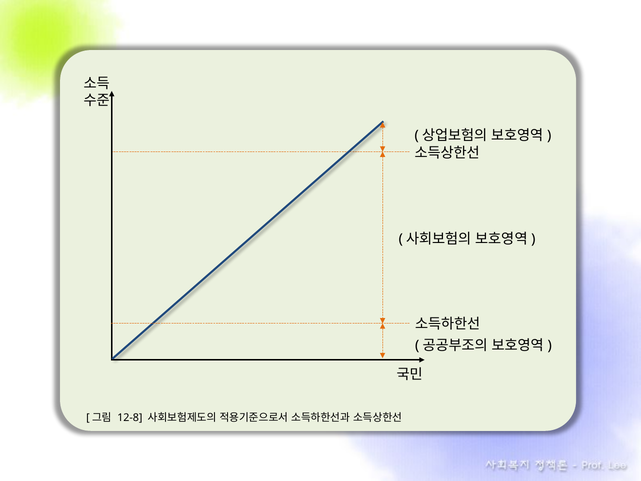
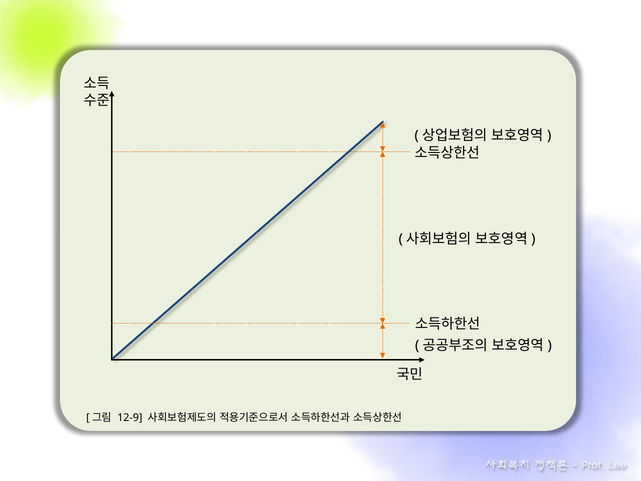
12-8: 12-8 -> 12-9 (130, 418)
